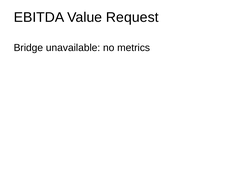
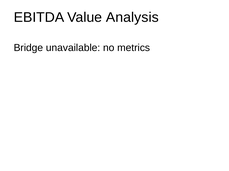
Request: Request -> Analysis (132, 17)
